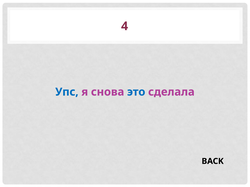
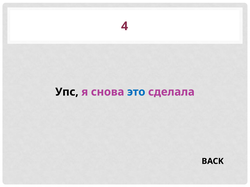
Упс colour: blue -> black (67, 92)
